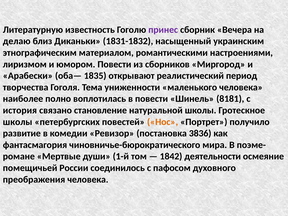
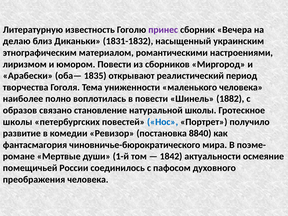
8181: 8181 -> 1882 (230, 99)
история: история -> образов (20, 110)
Нос colour: orange -> blue (163, 122)
3836: 3836 -> 8840 (200, 133)
деятельности: деятельности -> актуальности (213, 156)
